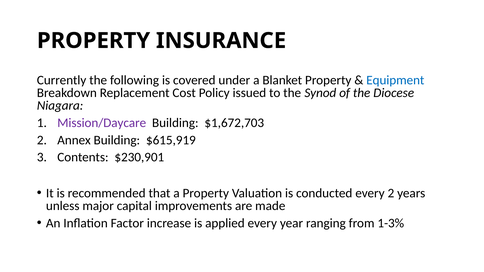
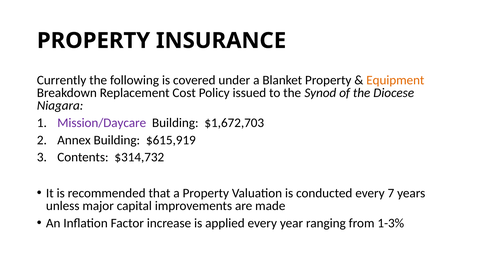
Equipment colour: blue -> orange (395, 80)
$230,901: $230,901 -> $314,732 (139, 157)
every 2: 2 -> 7 (391, 193)
